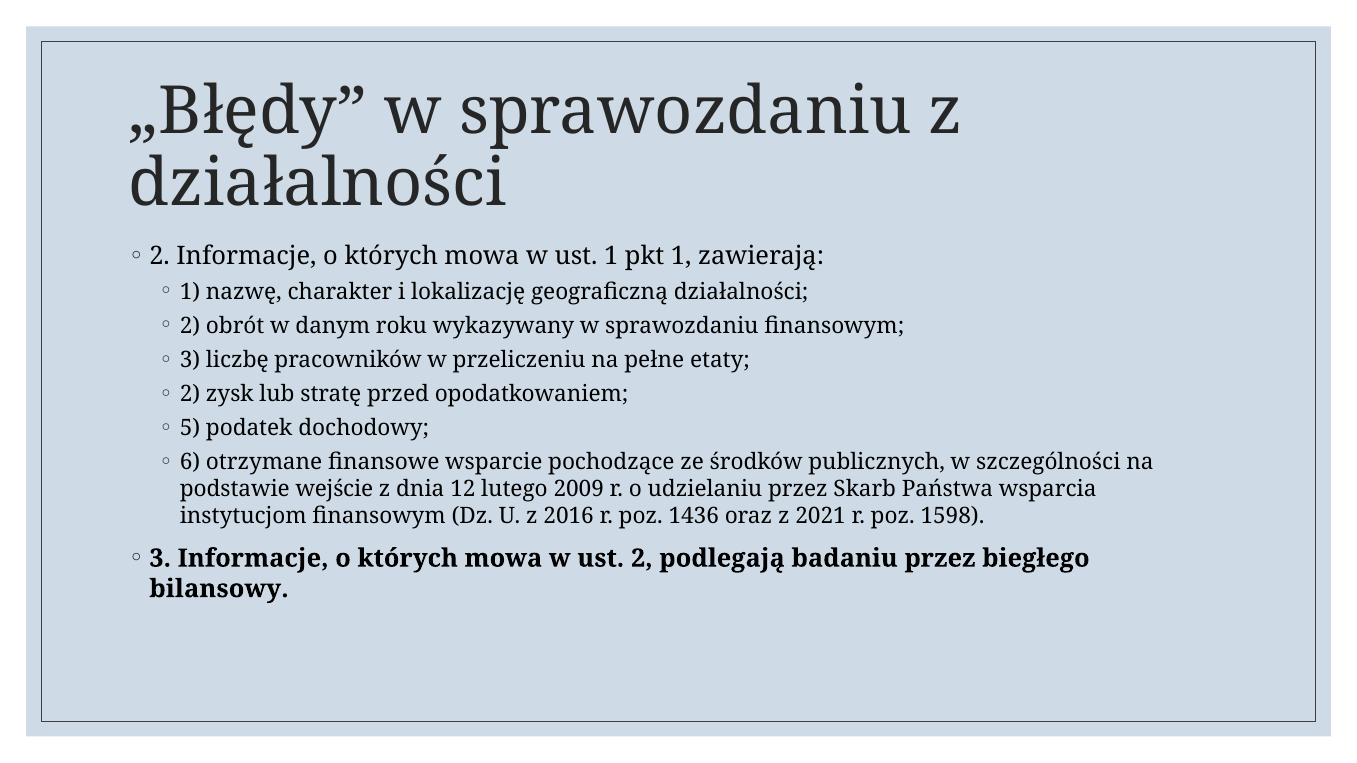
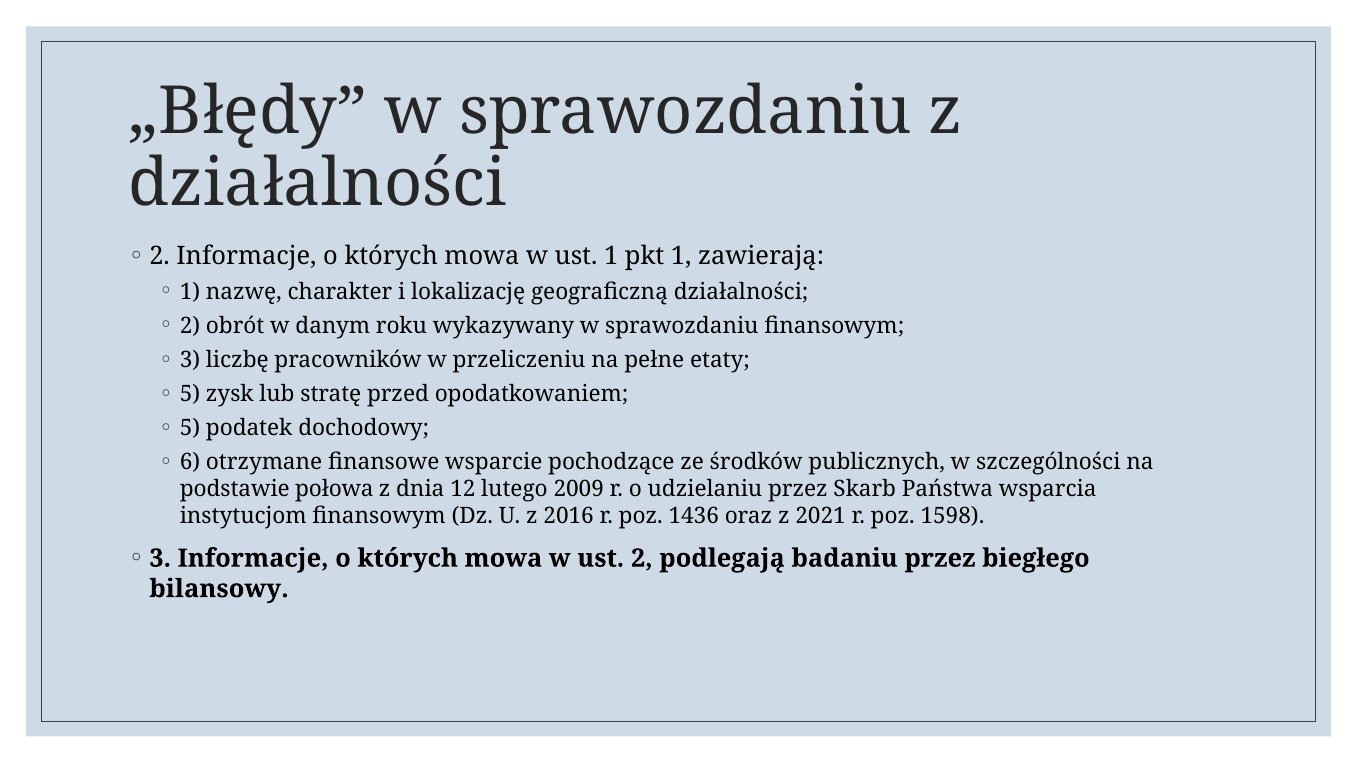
2: 2 -> 5 (190, 394)
wejście: wejście -> połowa (334, 490)
